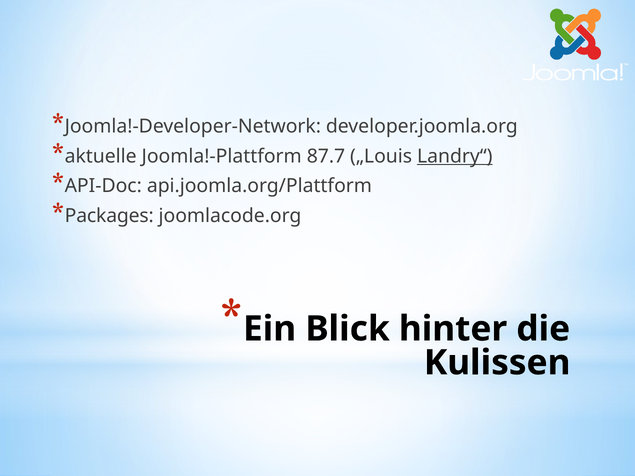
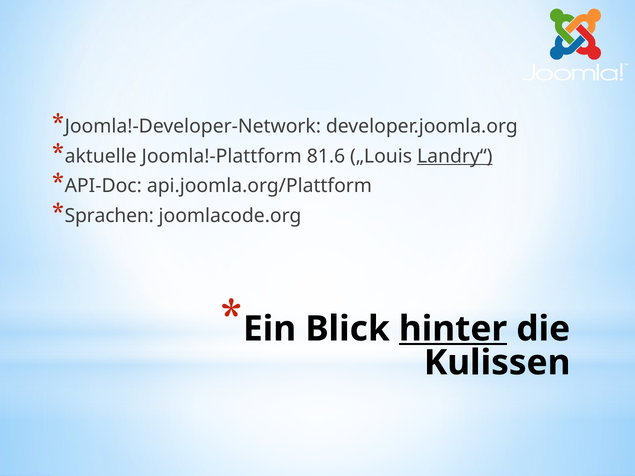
87.7: 87.7 -> 81.6 (326, 156)
Packages: Packages -> Sprachen (109, 216)
hinter underline: none -> present (453, 329)
